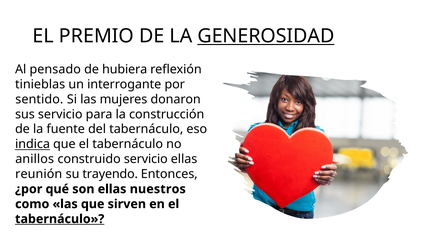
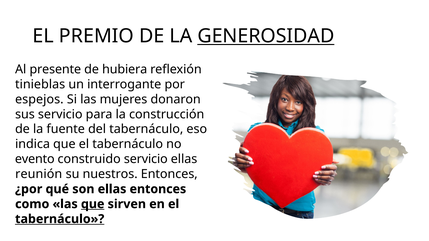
pensado: pensado -> presente (55, 69)
sentido: sentido -> espejos (39, 99)
indica underline: present -> none (33, 144)
anillos: anillos -> evento (35, 159)
trayendo: trayendo -> nuestros (110, 174)
ellas nuestros: nuestros -> entonces (158, 189)
que underline: none -> present (93, 204)
